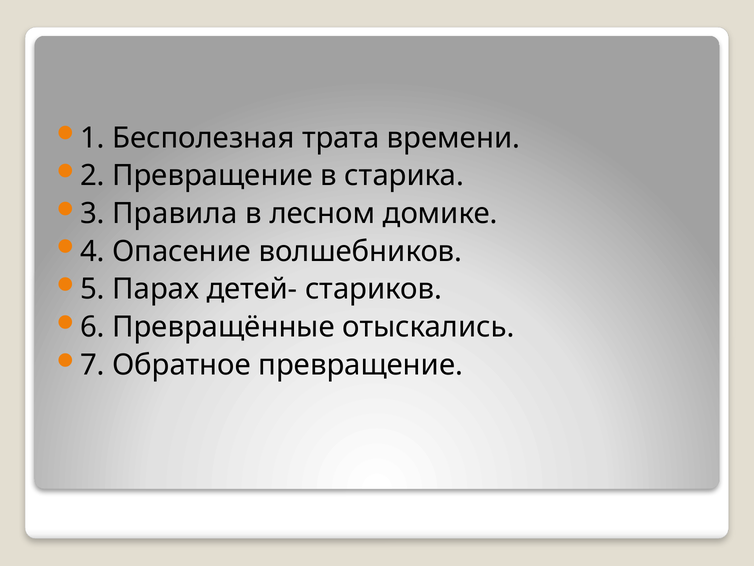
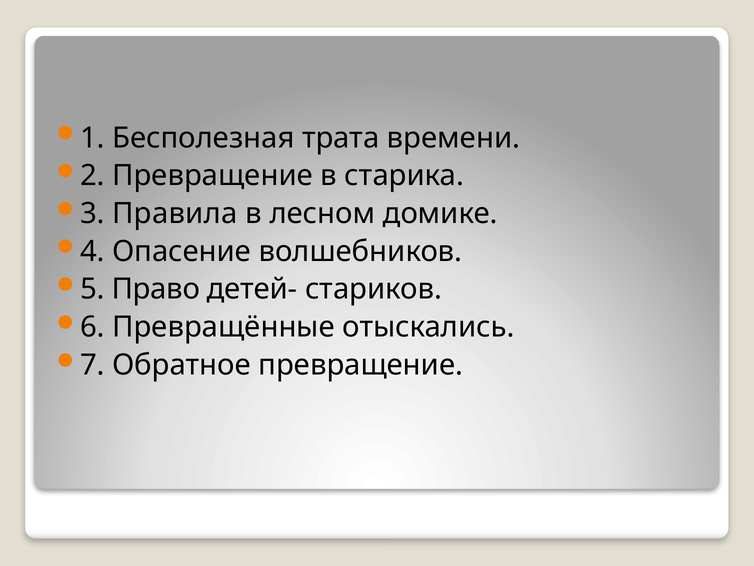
Парах: Парах -> Право (156, 289)
